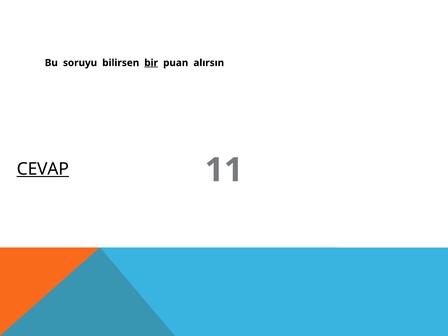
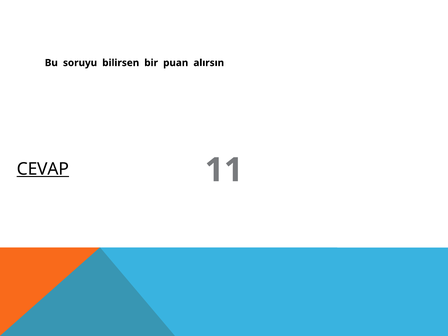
bir underline: present -> none (151, 63)
